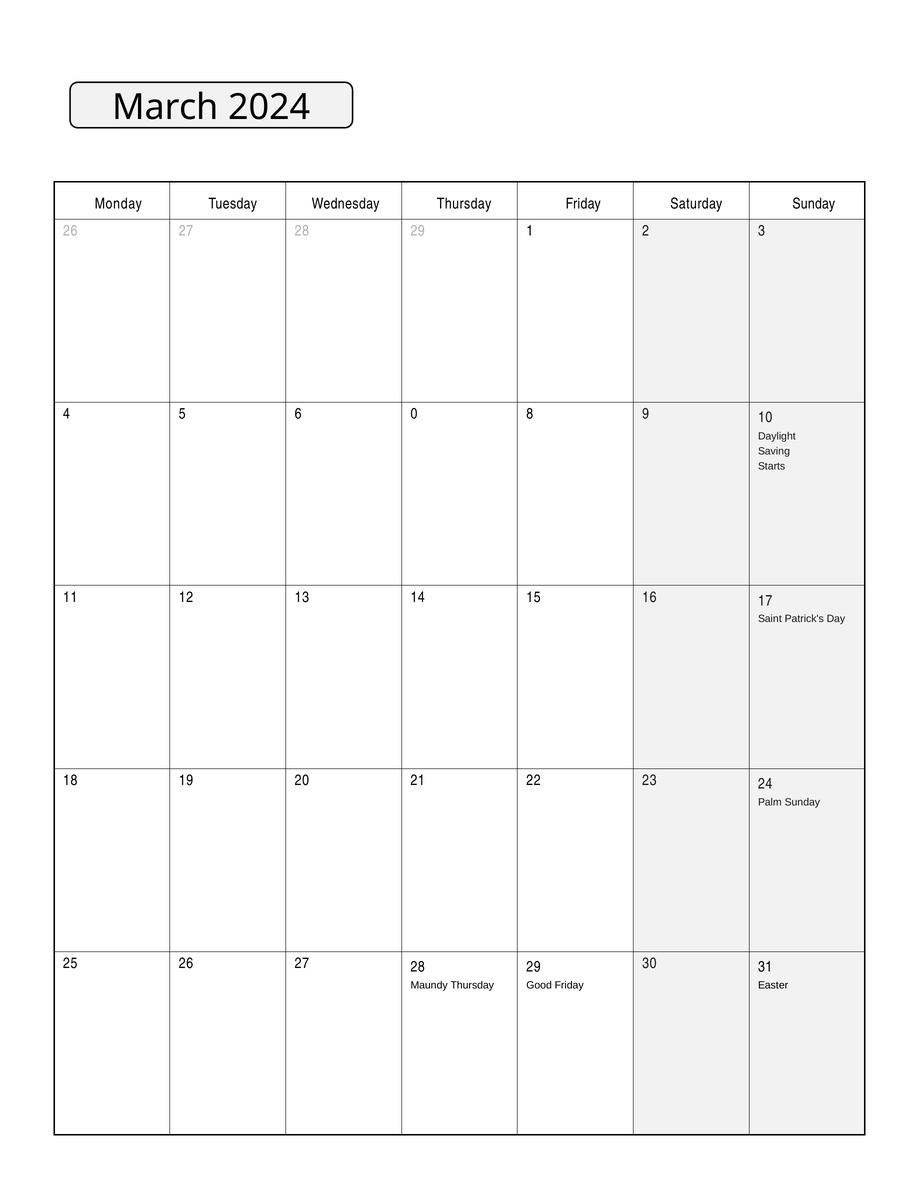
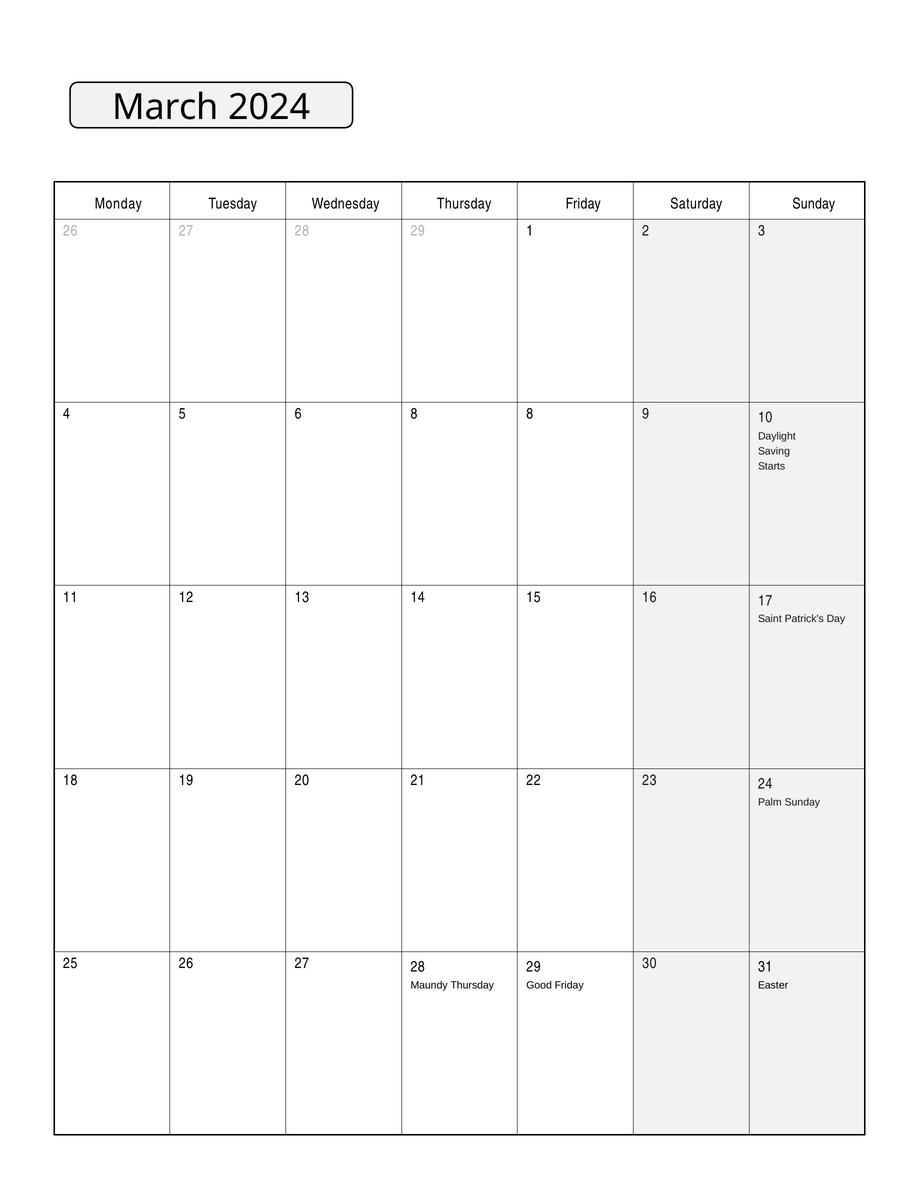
6 0: 0 -> 8 (414, 414)
